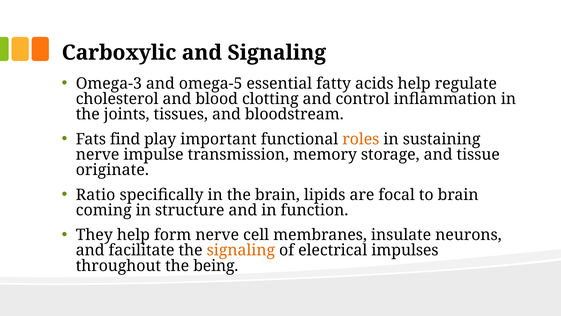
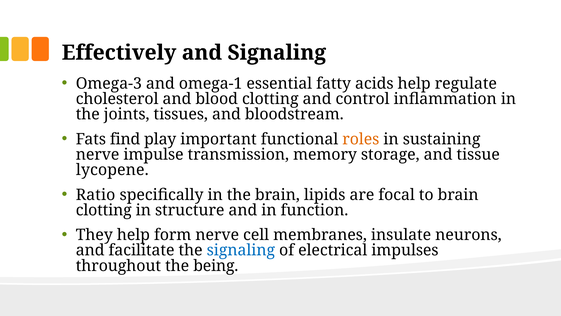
Carboxylic: Carboxylic -> Effectively (119, 53)
omega-5: omega-5 -> omega-1 (211, 84)
originate: originate -> lycopene (112, 170)
coming: coming -> clotting (104, 210)
signaling colour: orange -> blue (241, 250)
